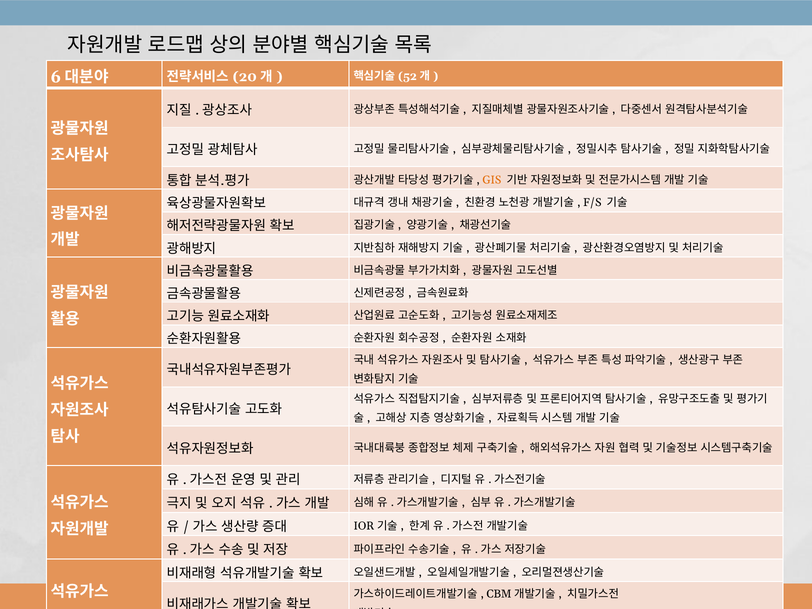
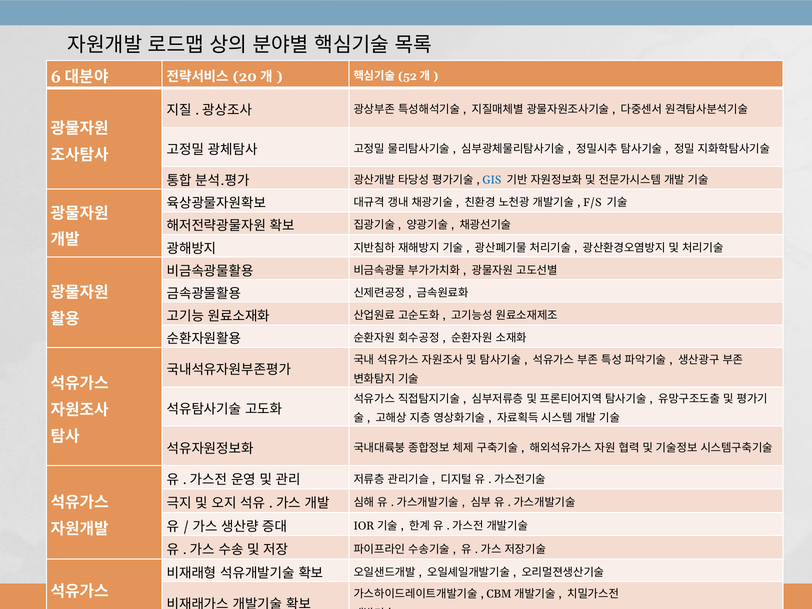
GIS colour: orange -> blue (492, 180)
